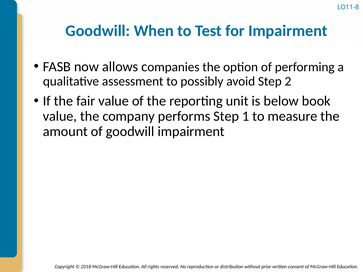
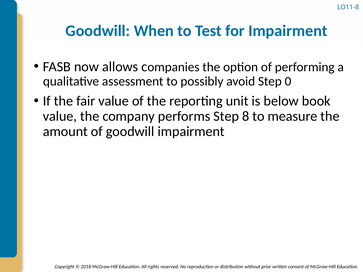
2: 2 -> 0 (288, 81)
1: 1 -> 8 (246, 116)
